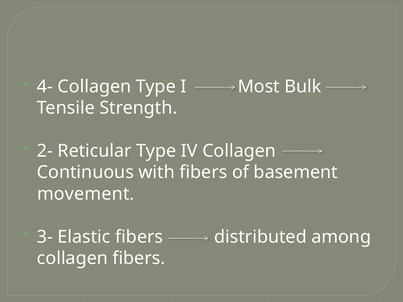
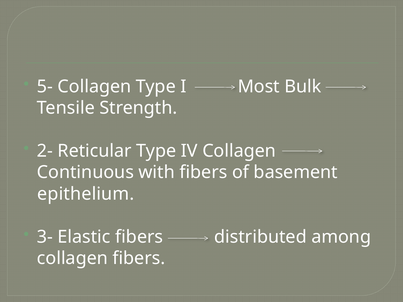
4-: 4- -> 5- (45, 87)
movement: movement -> epithelium (86, 194)
